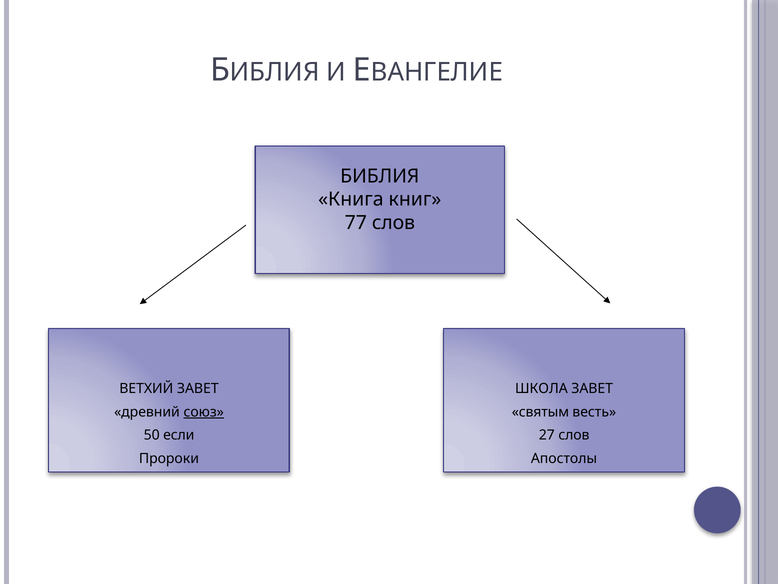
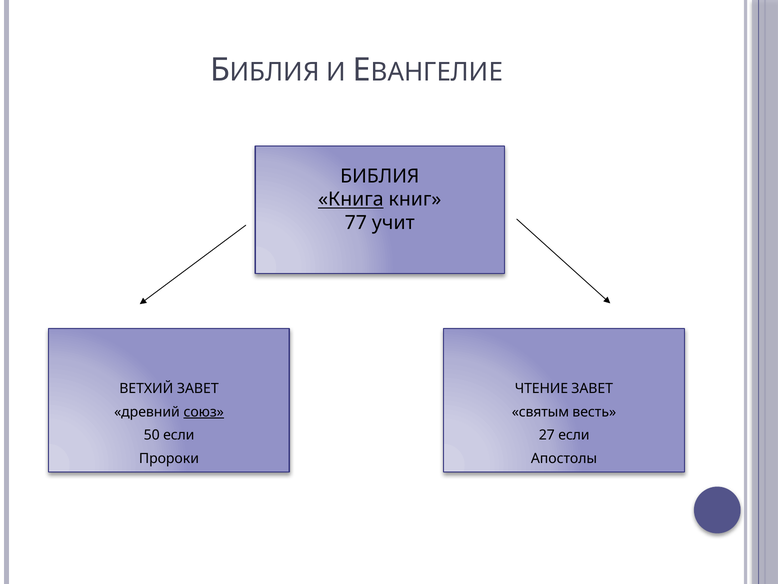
Книга underline: none -> present (351, 199)
77 слов: слов -> учит (393, 223)
ШКОЛА: ШКОЛА -> ЧТЕНИЕ (541, 388)
27 слов: слов -> если (574, 435)
